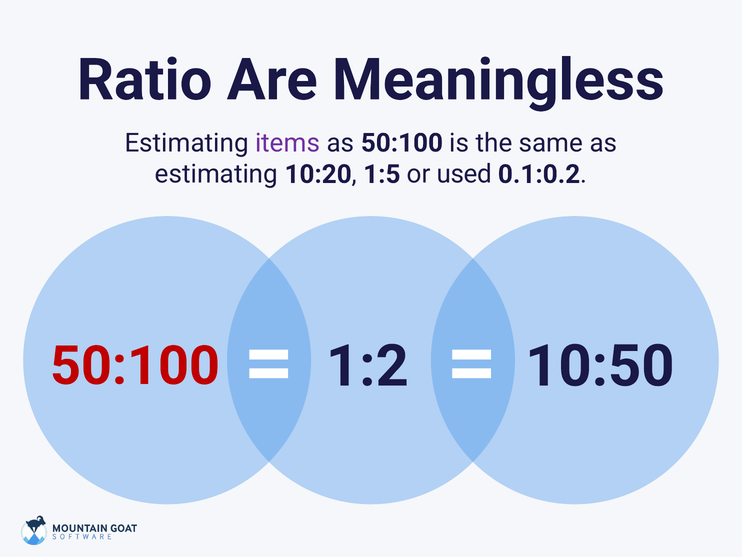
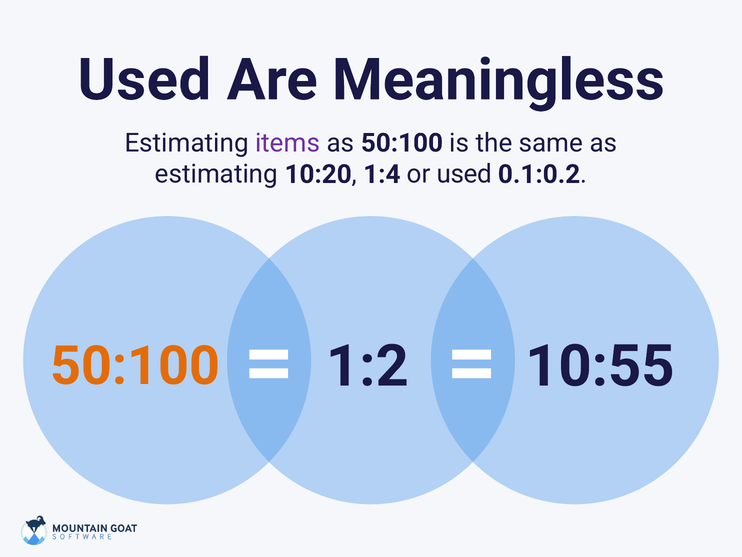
Ratio: Ratio -> Used (144, 80)
1:5: 1:5 -> 1:4 (382, 174)
50:100 colour: red -> orange (135, 366)
10:50: 10:50 -> 10:55 (600, 366)
